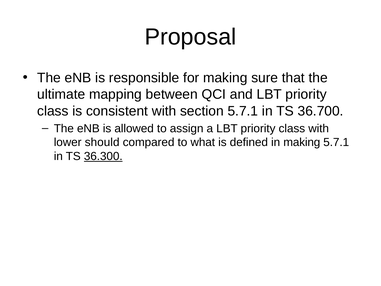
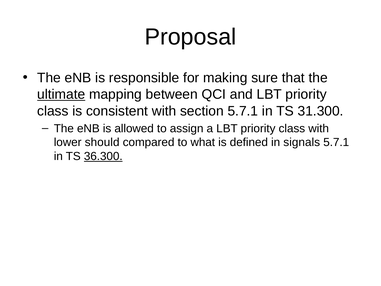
ultimate underline: none -> present (61, 94)
36.700: 36.700 -> 31.300 (321, 111)
in making: making -> signals (302, 142)
